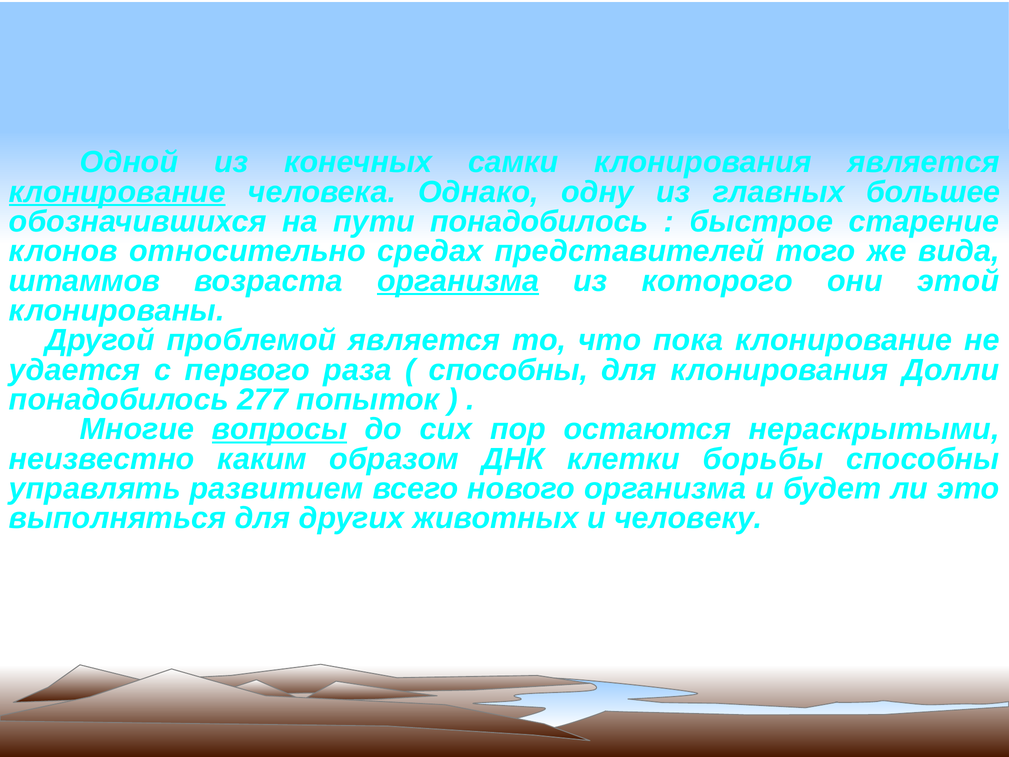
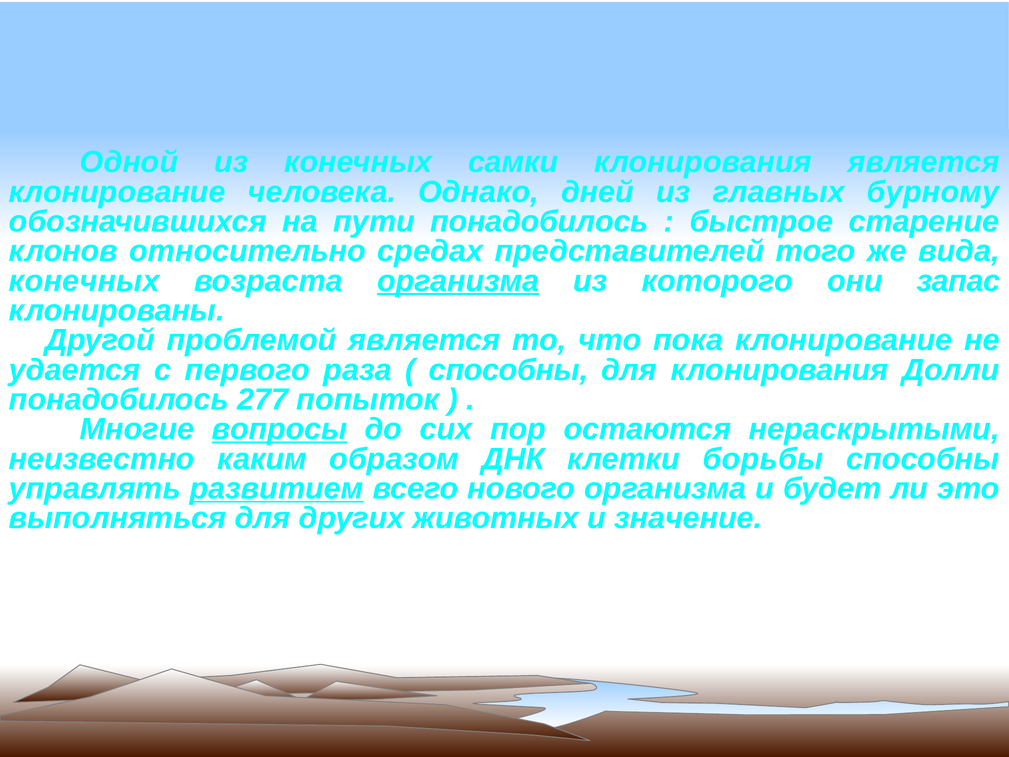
клонирование underline: present -> none (117, 192)
одну: одну -> дней (598, 192)
большее: большее -> бурному (933, 192)
штаммов: штаммов -> конечных (84, 281)
этой: этой -> запас (959, 281)
развитием underline: none -> present (277, 488)
человеку: человеку -> значение (688, 518)
